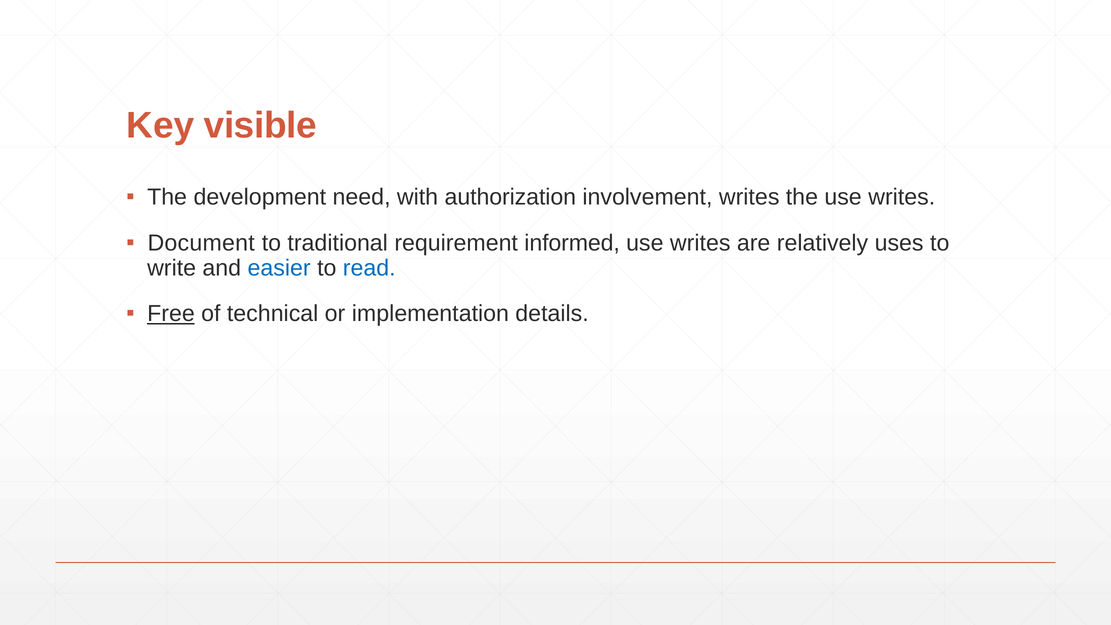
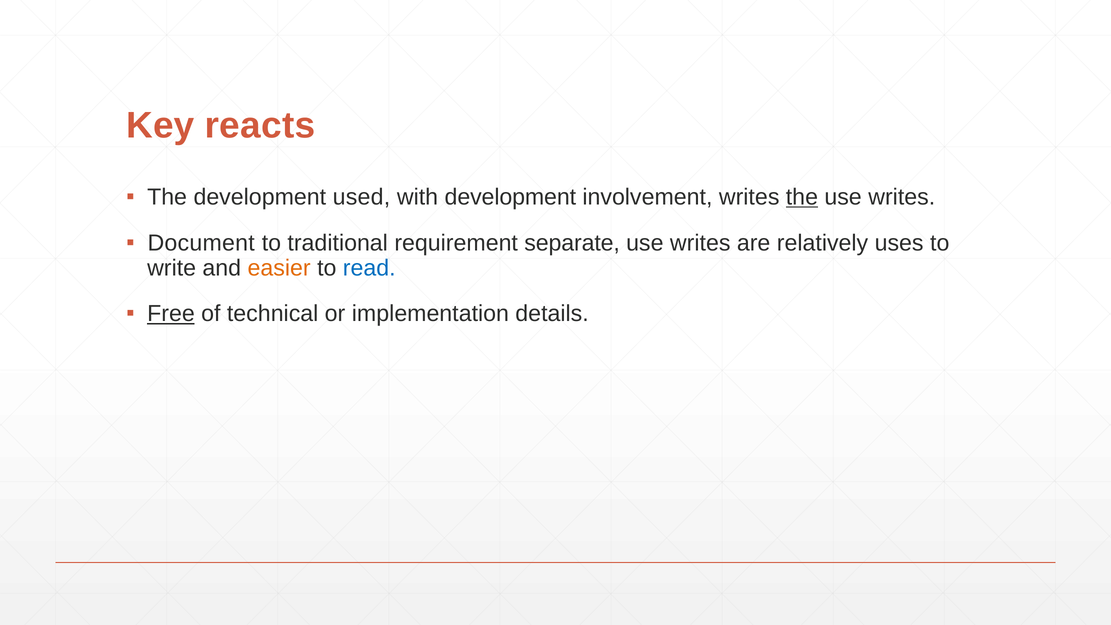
visible: visible -> reacts (260, 126)
need: need -> used (361, 197)
with authorization: authorization -> development (510, 197)
the underline: none -> present (802, 197)
informed: informed -> separate (572, 243)
easier colour: blue -> orange (279, 268)
